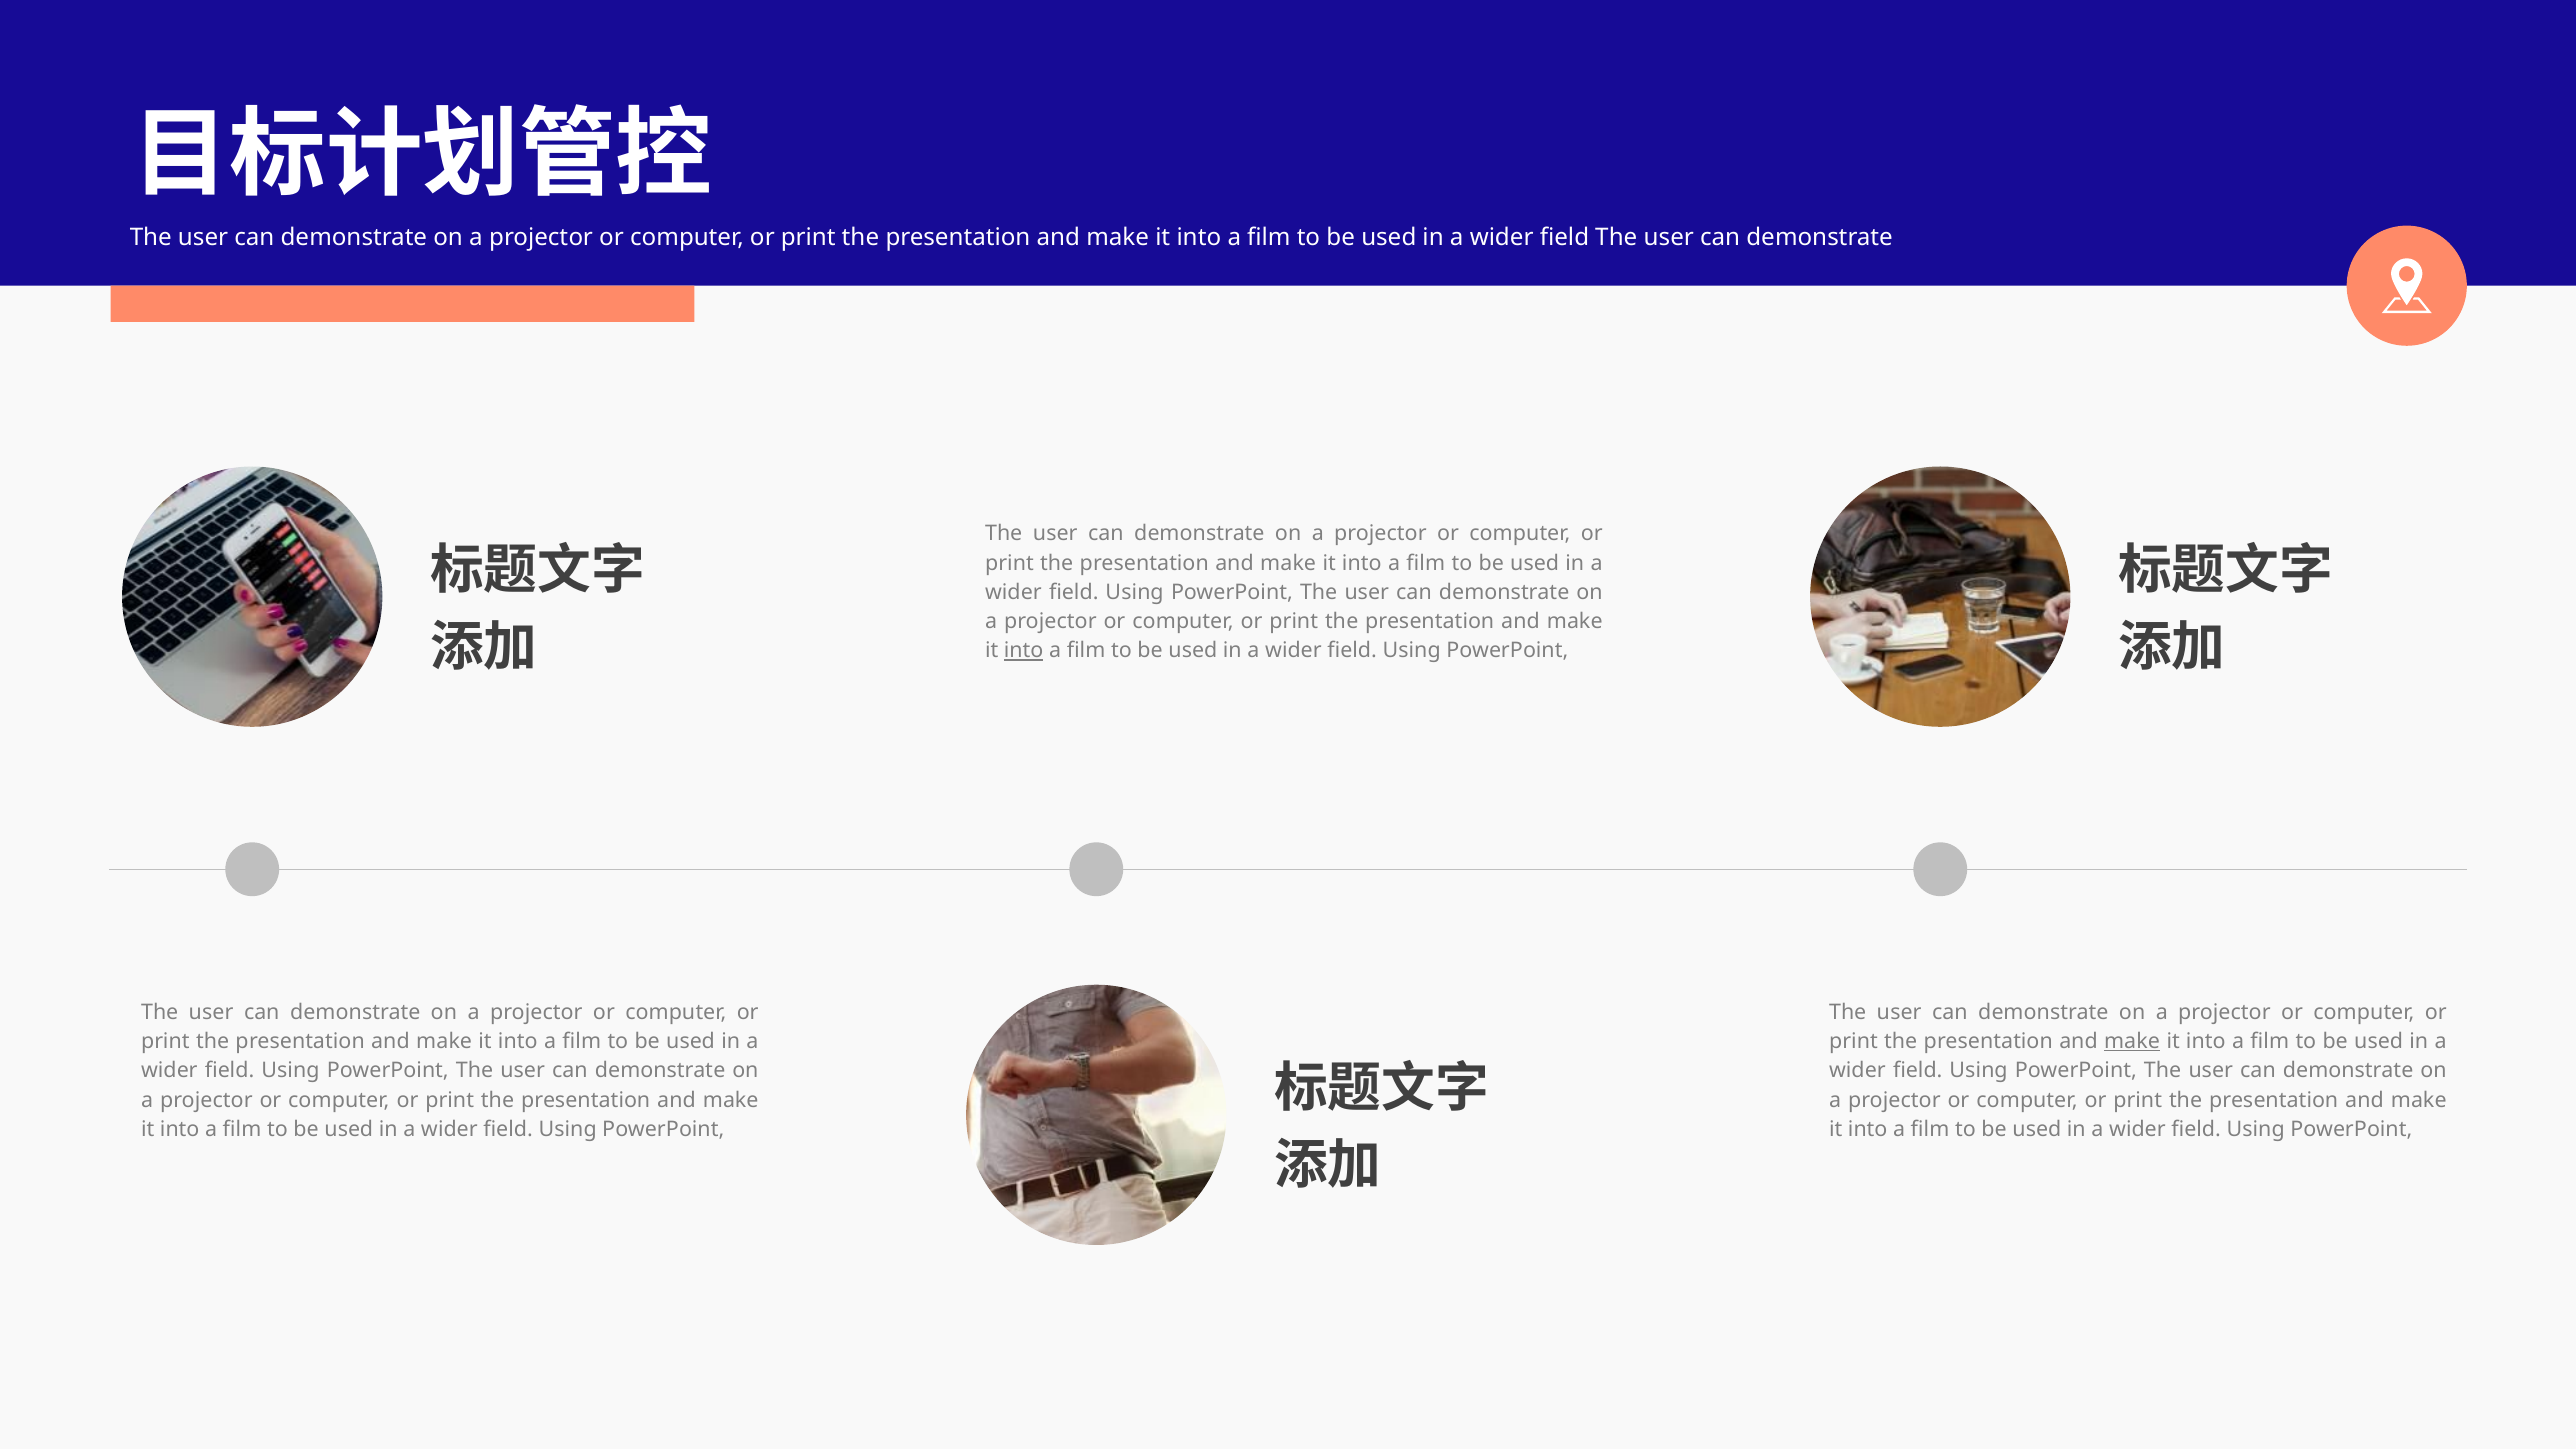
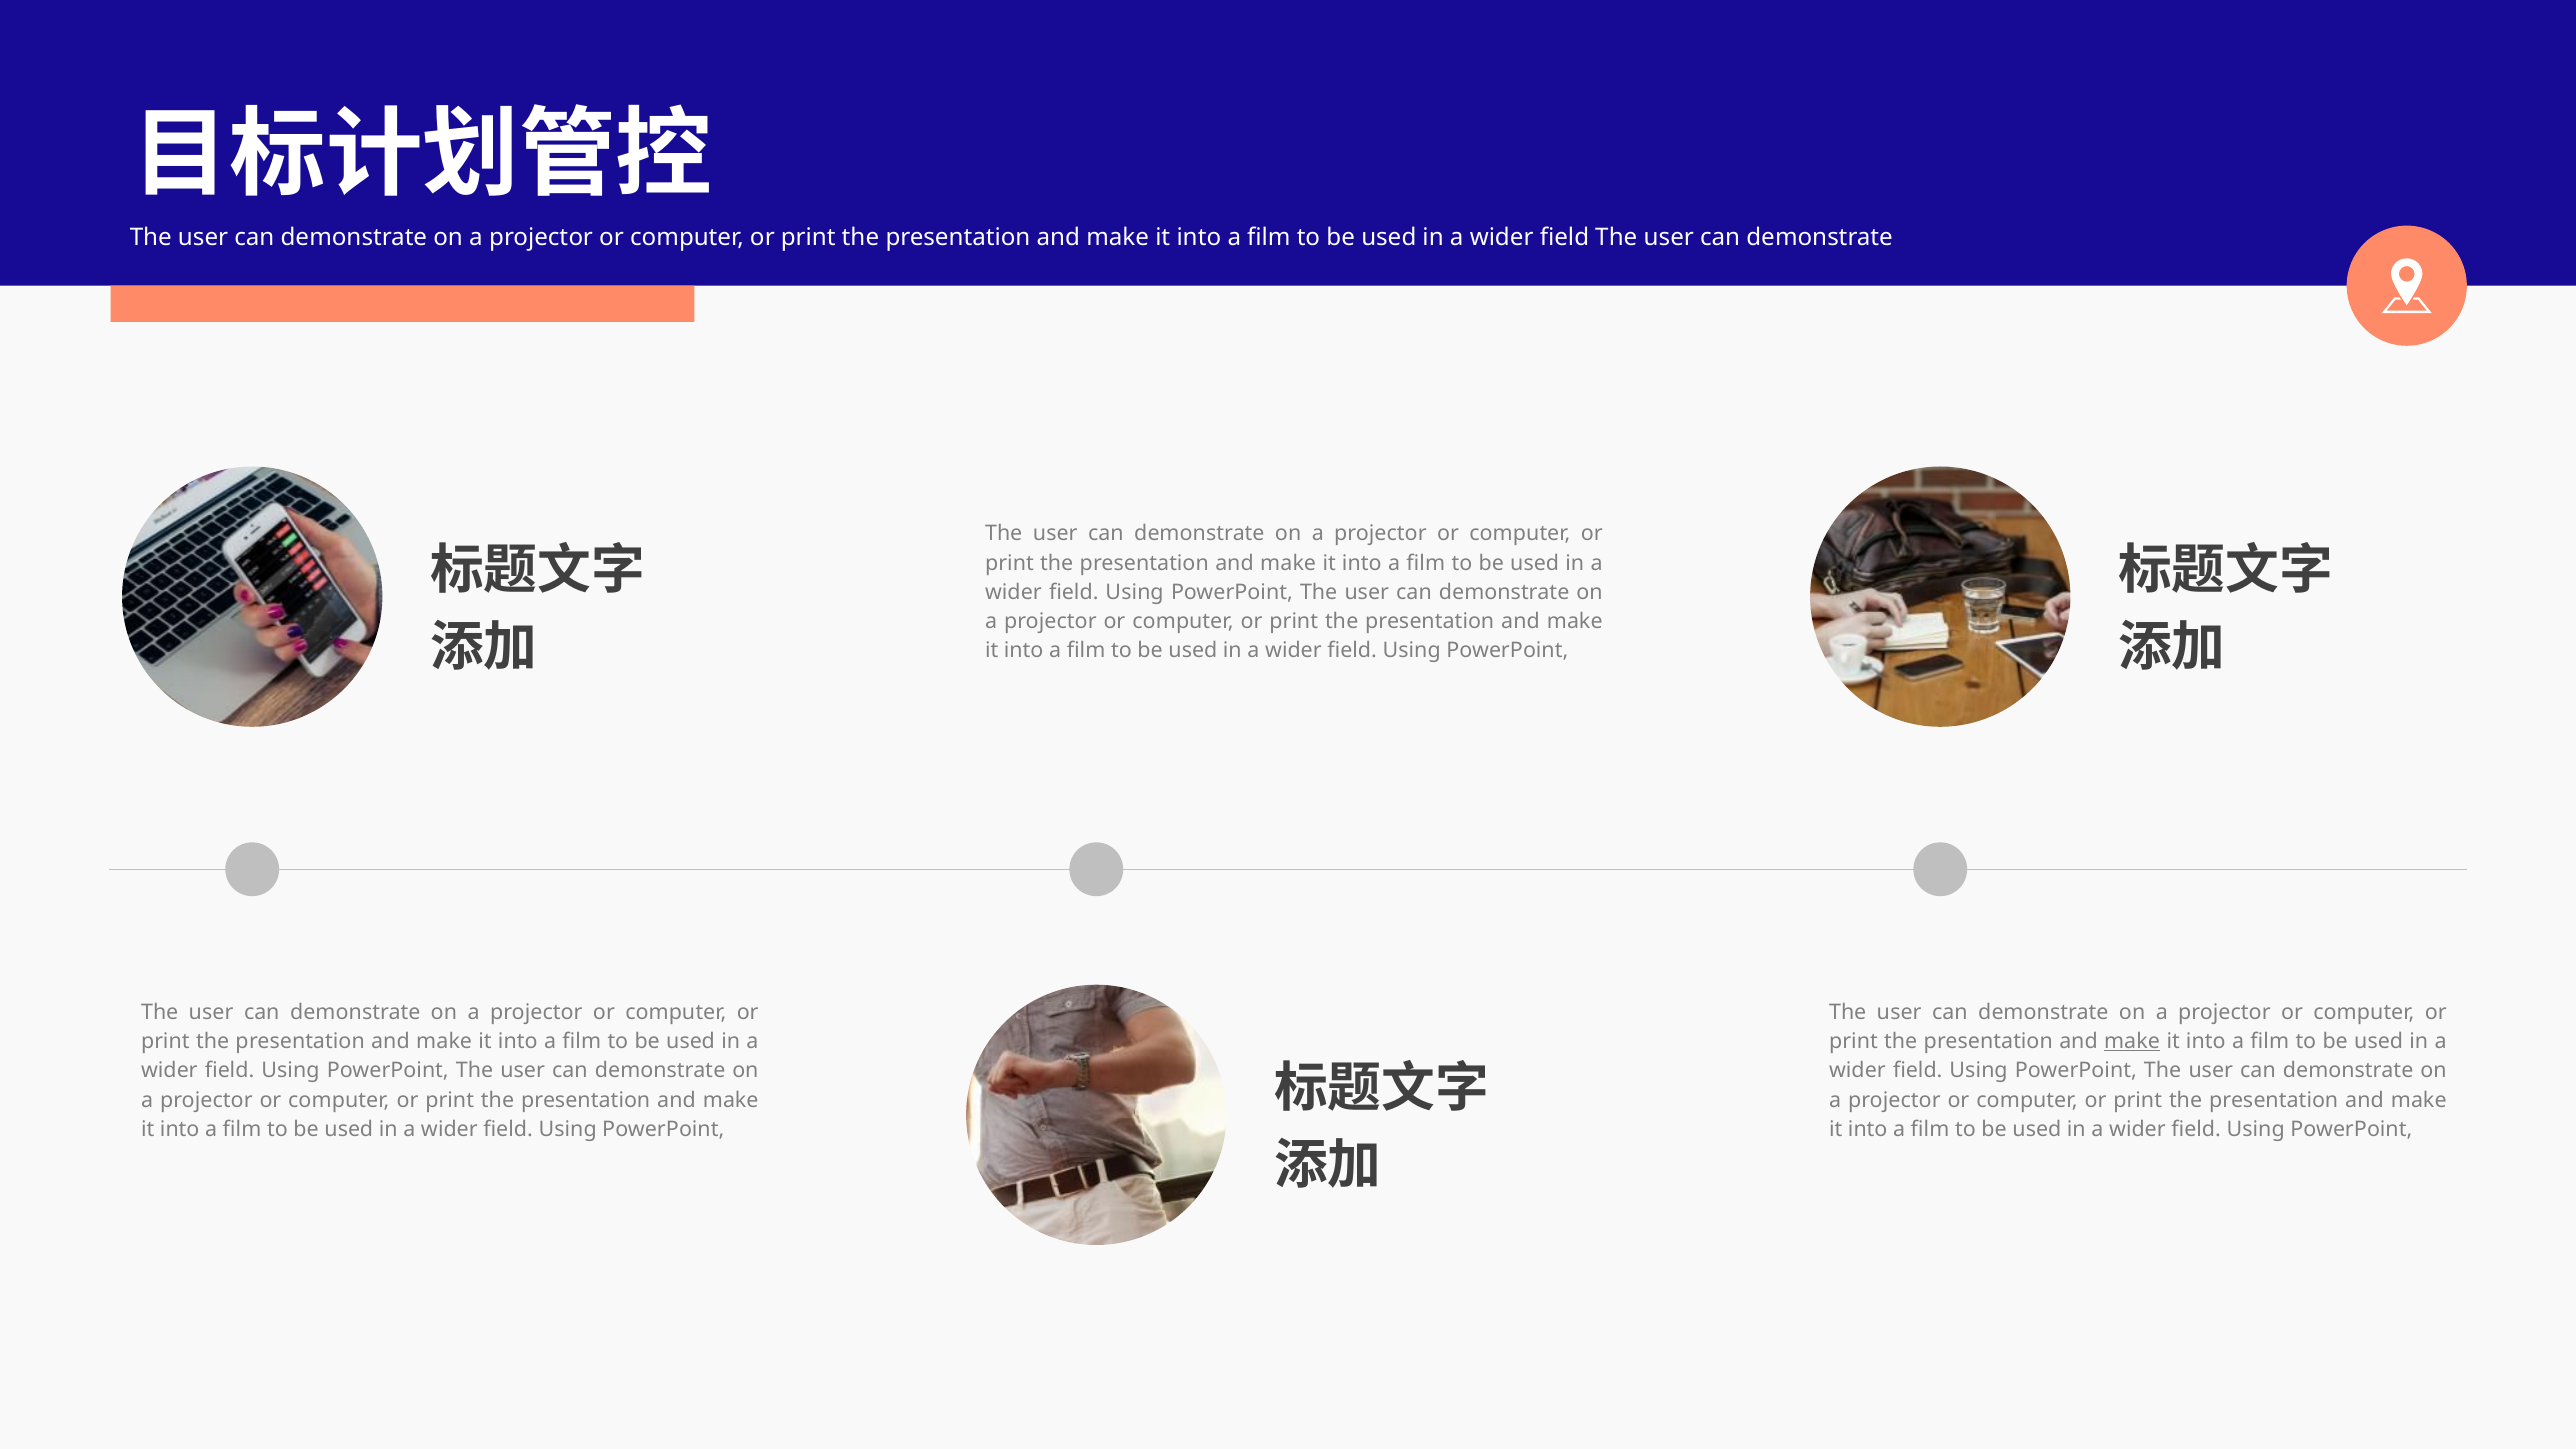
into underline: present -> none (1024, 651)
